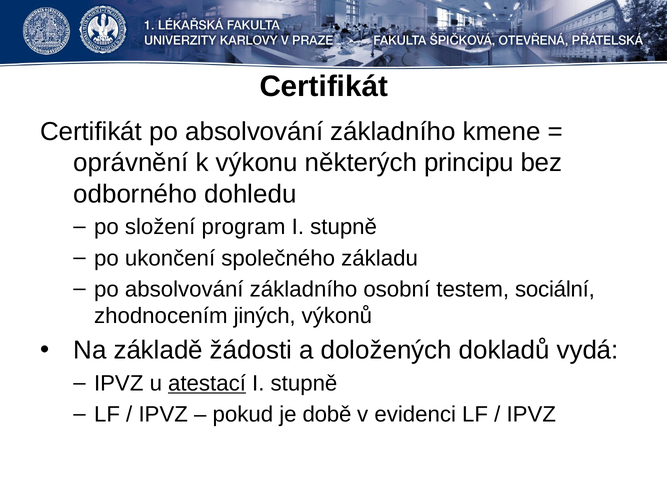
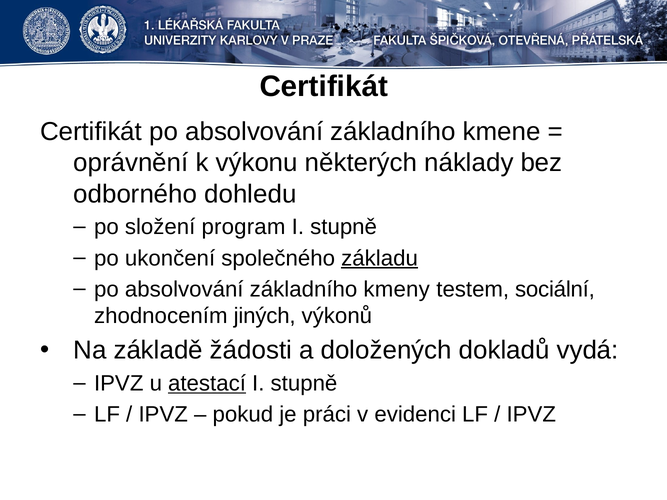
principu: principu -> náklady (469, 163)
základu underline: none -> present (380, 258)
osobní: osobní -> kmeny (397, 290)
době: době -> práci (327, 415)
